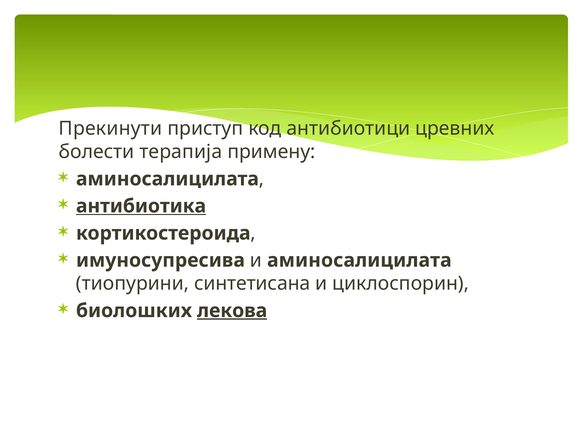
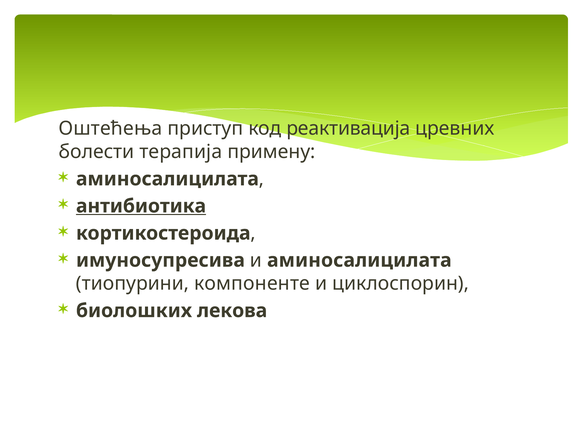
Прекинути: Прекинути -> Оштећења (110, 129)
антибиотици: антибиотици -> реактивација (348, 129)
синтетисана: синтетисана -> компоненте (252, 284)
лекова underline: present -> none (232, 311)
